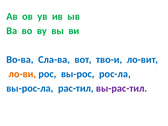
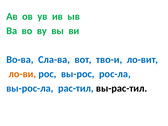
вы-рас-тил colour: purple -> black (122, 88)
